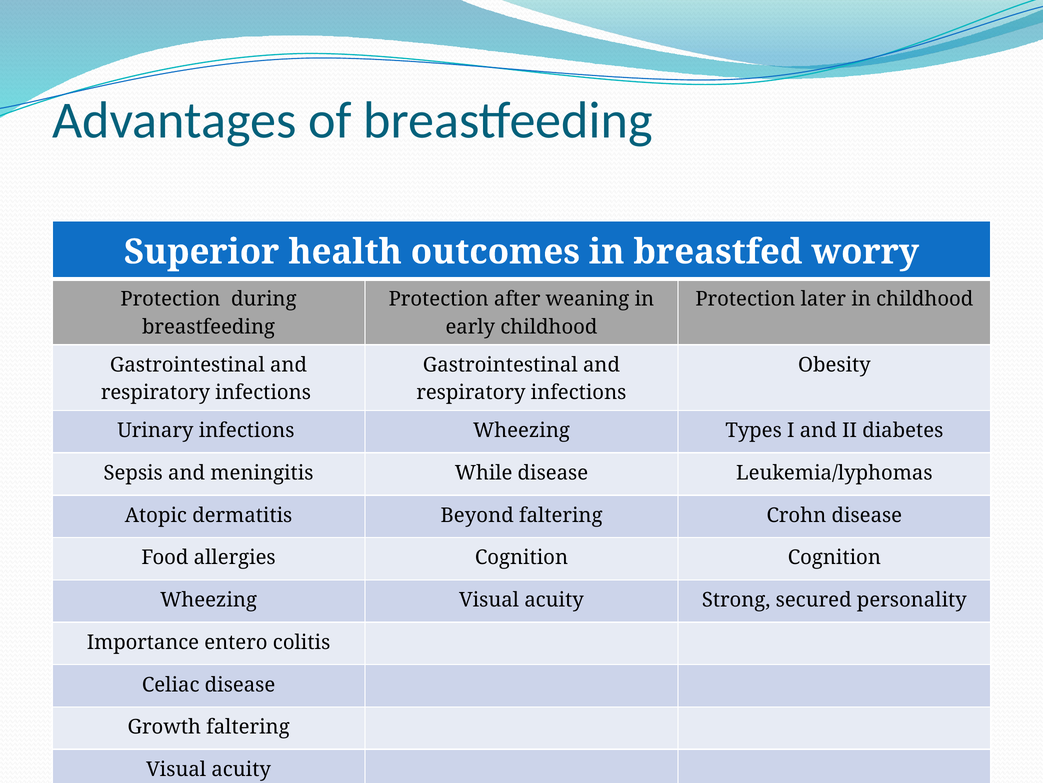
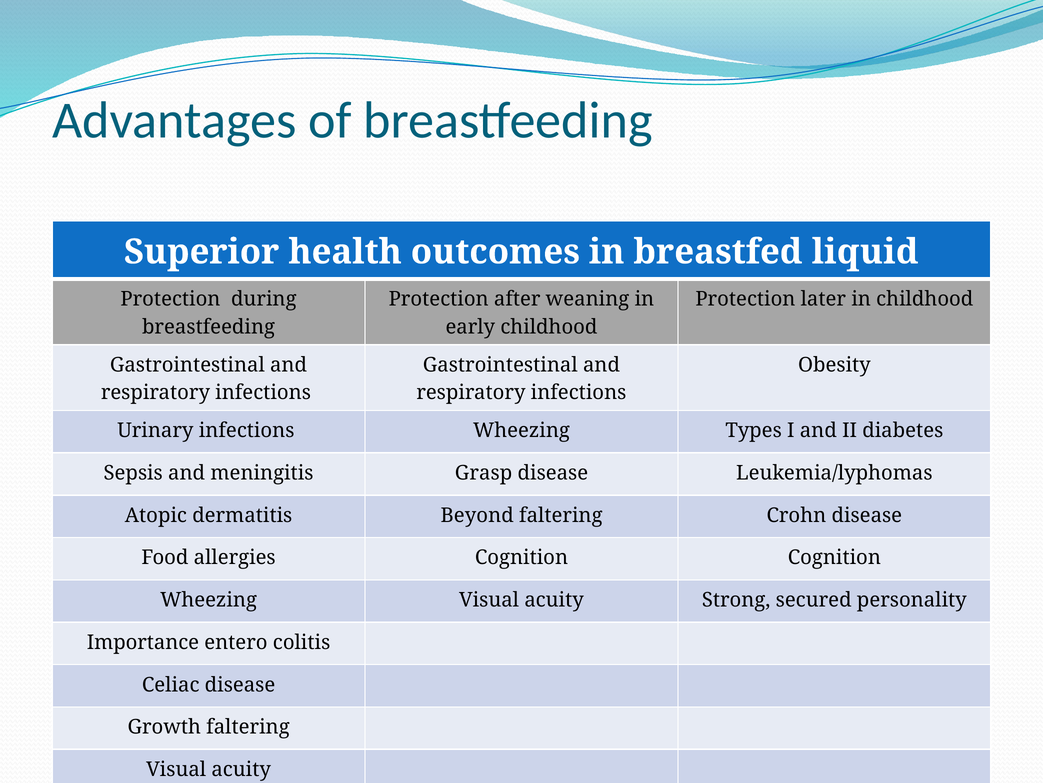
worry: worry -> liquid (865, 252)
While: While -> Grasp (484, 473)
